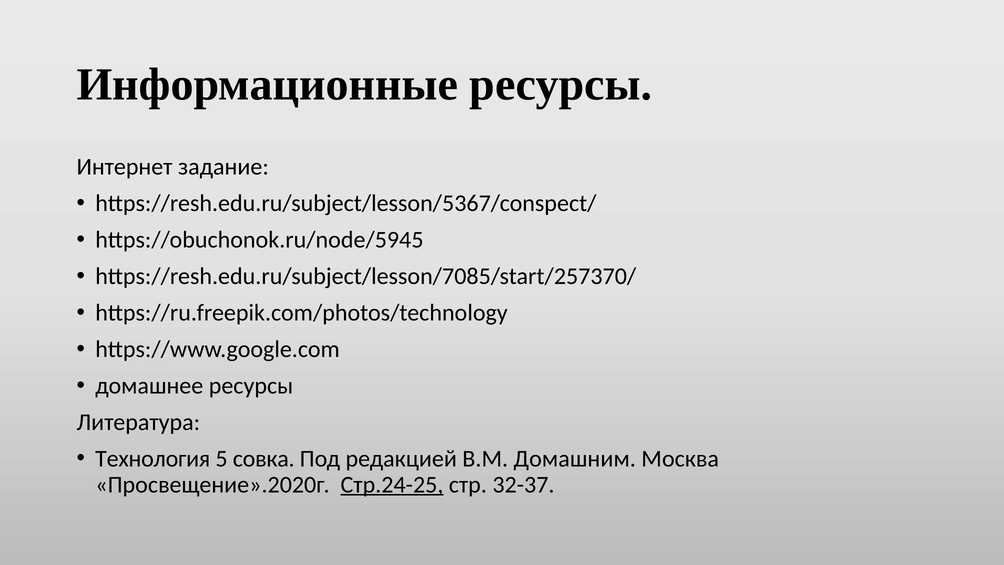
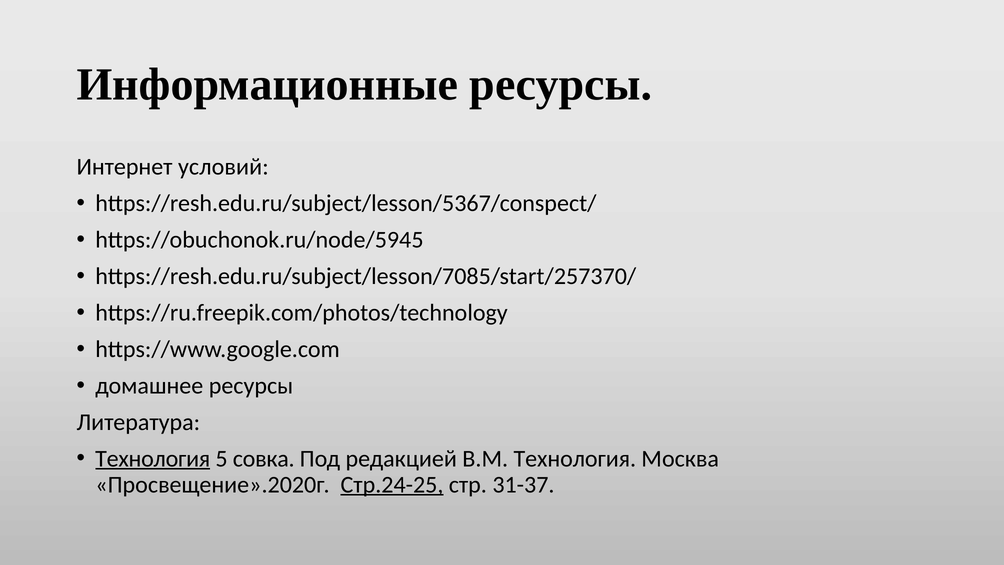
задание: задание -> условий (223, 167)
Технология underline: none -> present (153, 458)
В.М Домашним: Домашним -> Технология (575, 458)
32-37: 32-37 -> 31-37 (523, 484)
